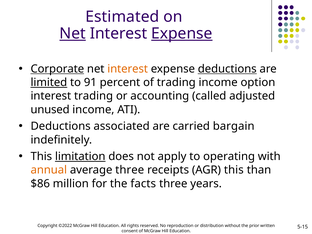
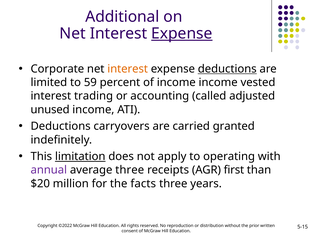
Estimated: Estimated -> Additional (122, 17)
Net underline: present -> none (73, 34)
Corporate underline: present -> none (57, 69)
limited underline: present -> none (49, 82)
91: 91 -> 59 (90, 82)
of trading: trading -> income (176, 82)
option: option -> vested (258, 82)
associated: associated -> carryovers (122, 126)
bargain: bargain -> granted (234, 126)
annual colour: orange -> purple (49, 170)
AGR this: this -> first (234, 170)
$86: $86 -> $20 (40, 184)
